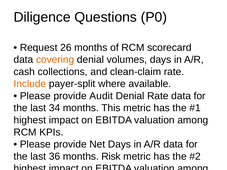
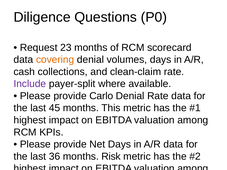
26: 26 -> 23 (66, 48)
Include colour: orange -> purple (30, 84)
Audit: Audit -> Carlo (101, 96)
34: 34 -> 45 (55, 108)
